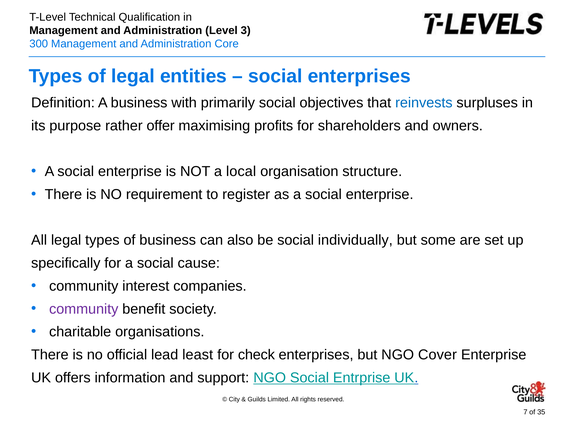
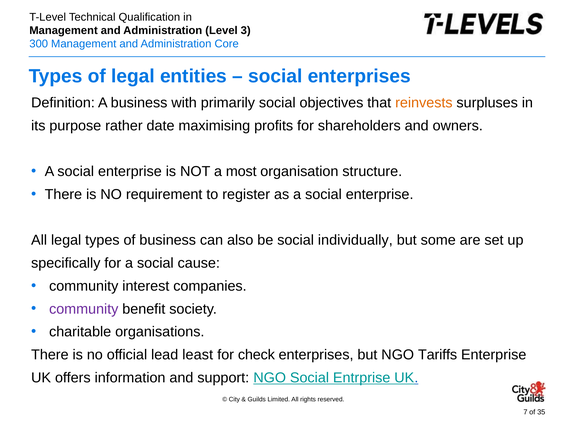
reinvests colour: blue -> orange (424, 103)
offer: offer -> date (161, 125)
local: local -> most (241, 171)
Cover: Cover -> Tariffs (438, 354)
